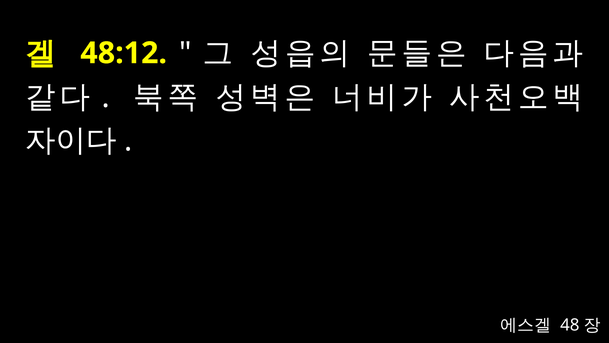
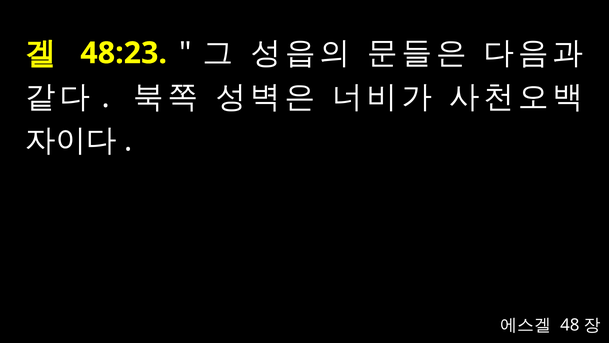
48:12: 48:12 -> 48:23 (124, 53)
